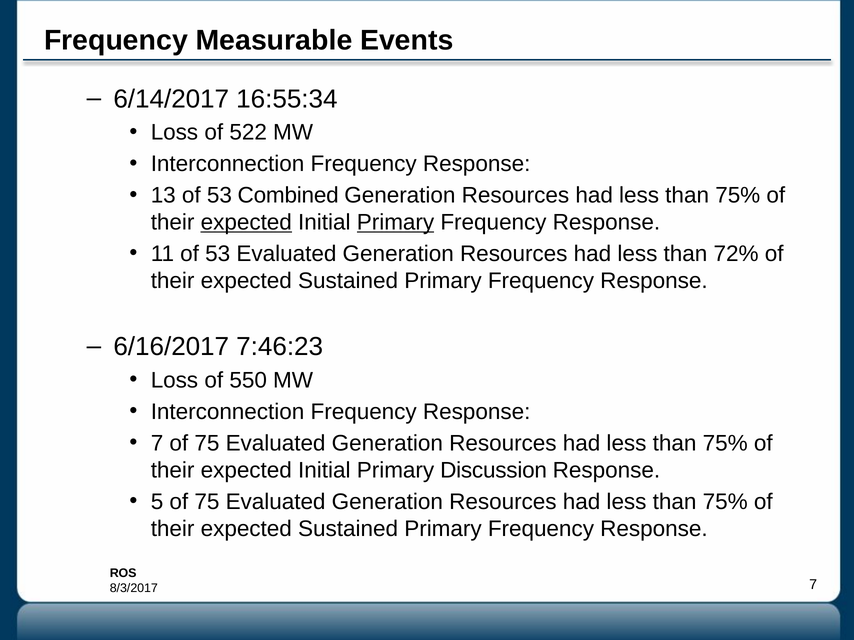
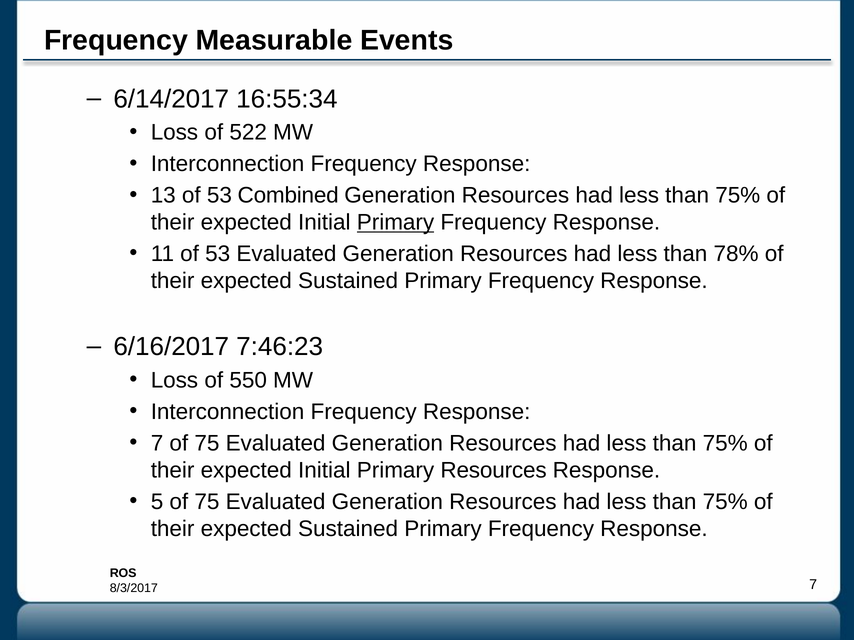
expected underline: present -> none (246, 223)
72%: 72% -> 78% (736, 254)
Primary Discussion: Discussion -> Resources (494, 471)
